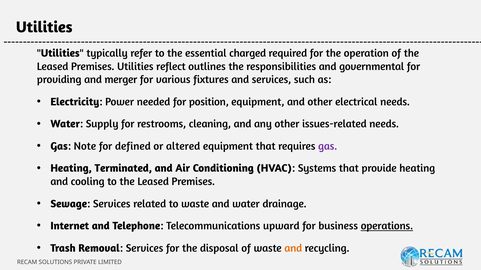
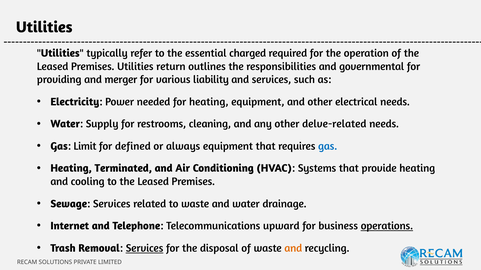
reflect: reflect -> return (171, 67)
fixtures: fixtures -> liability (211, 80)
for position: position -> heating (209, 102)
issues-related: issues-related -> delve-related (334, 124)
Note: Note -> Limit (85, 146)
altered: altered -> always (183, 146)
gas colour: purple -> blue (328, 146)
Services underline: none -> present (145, 249)
